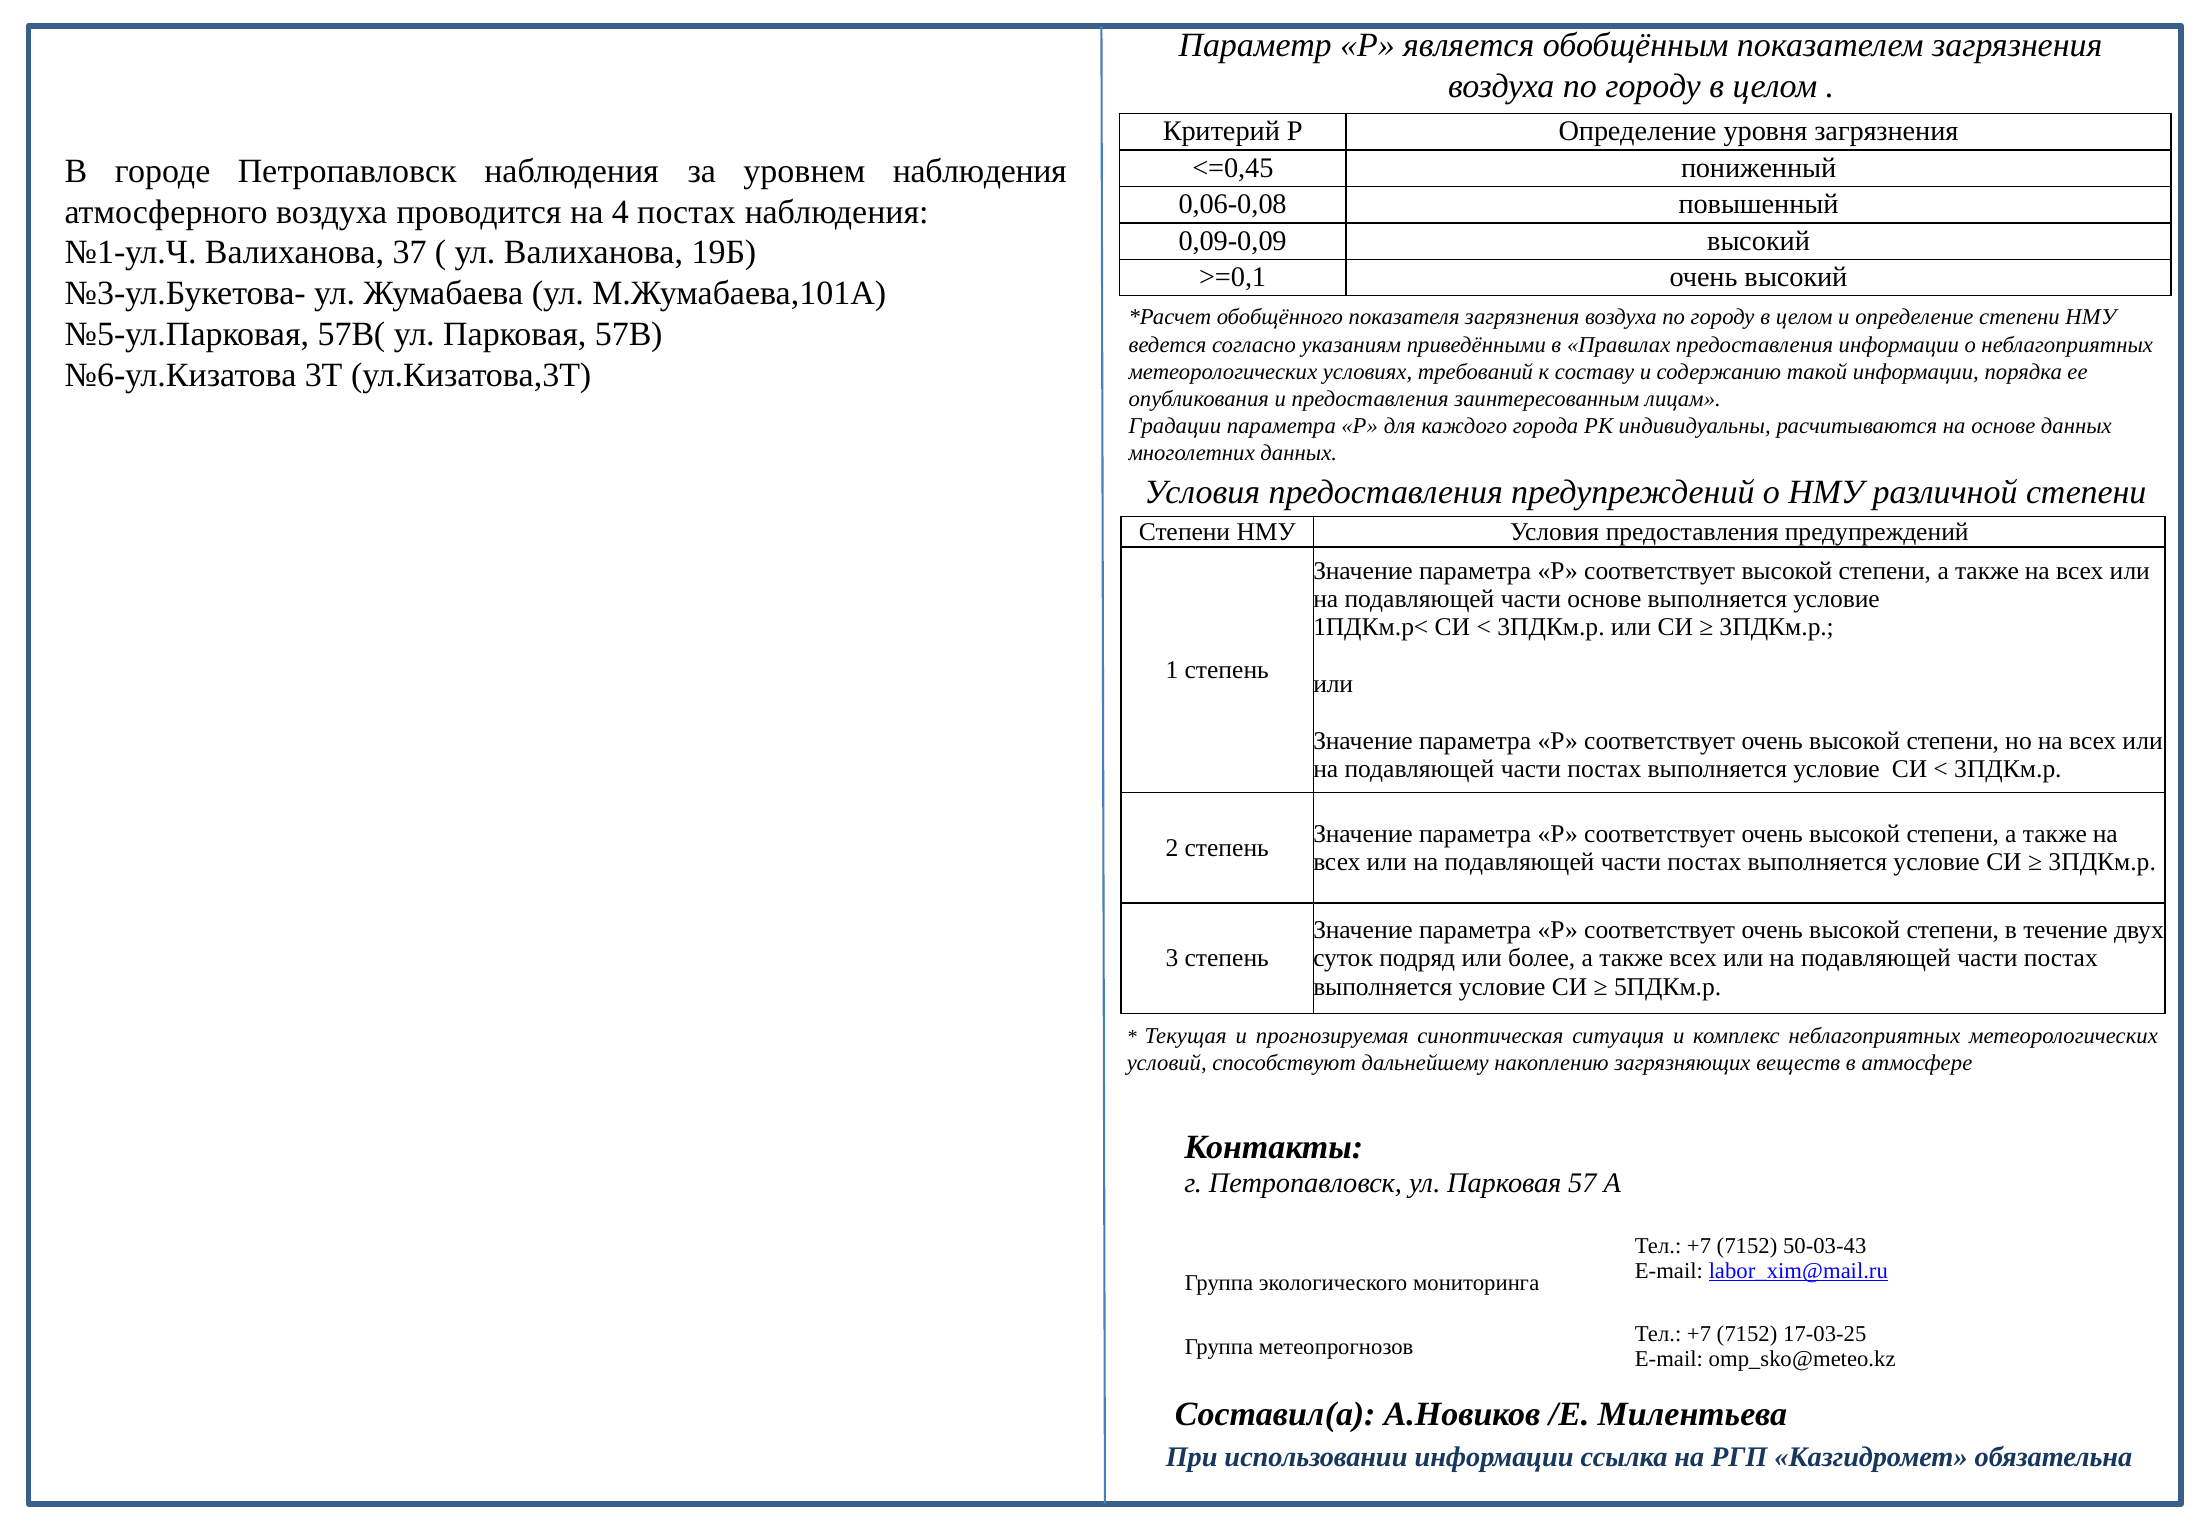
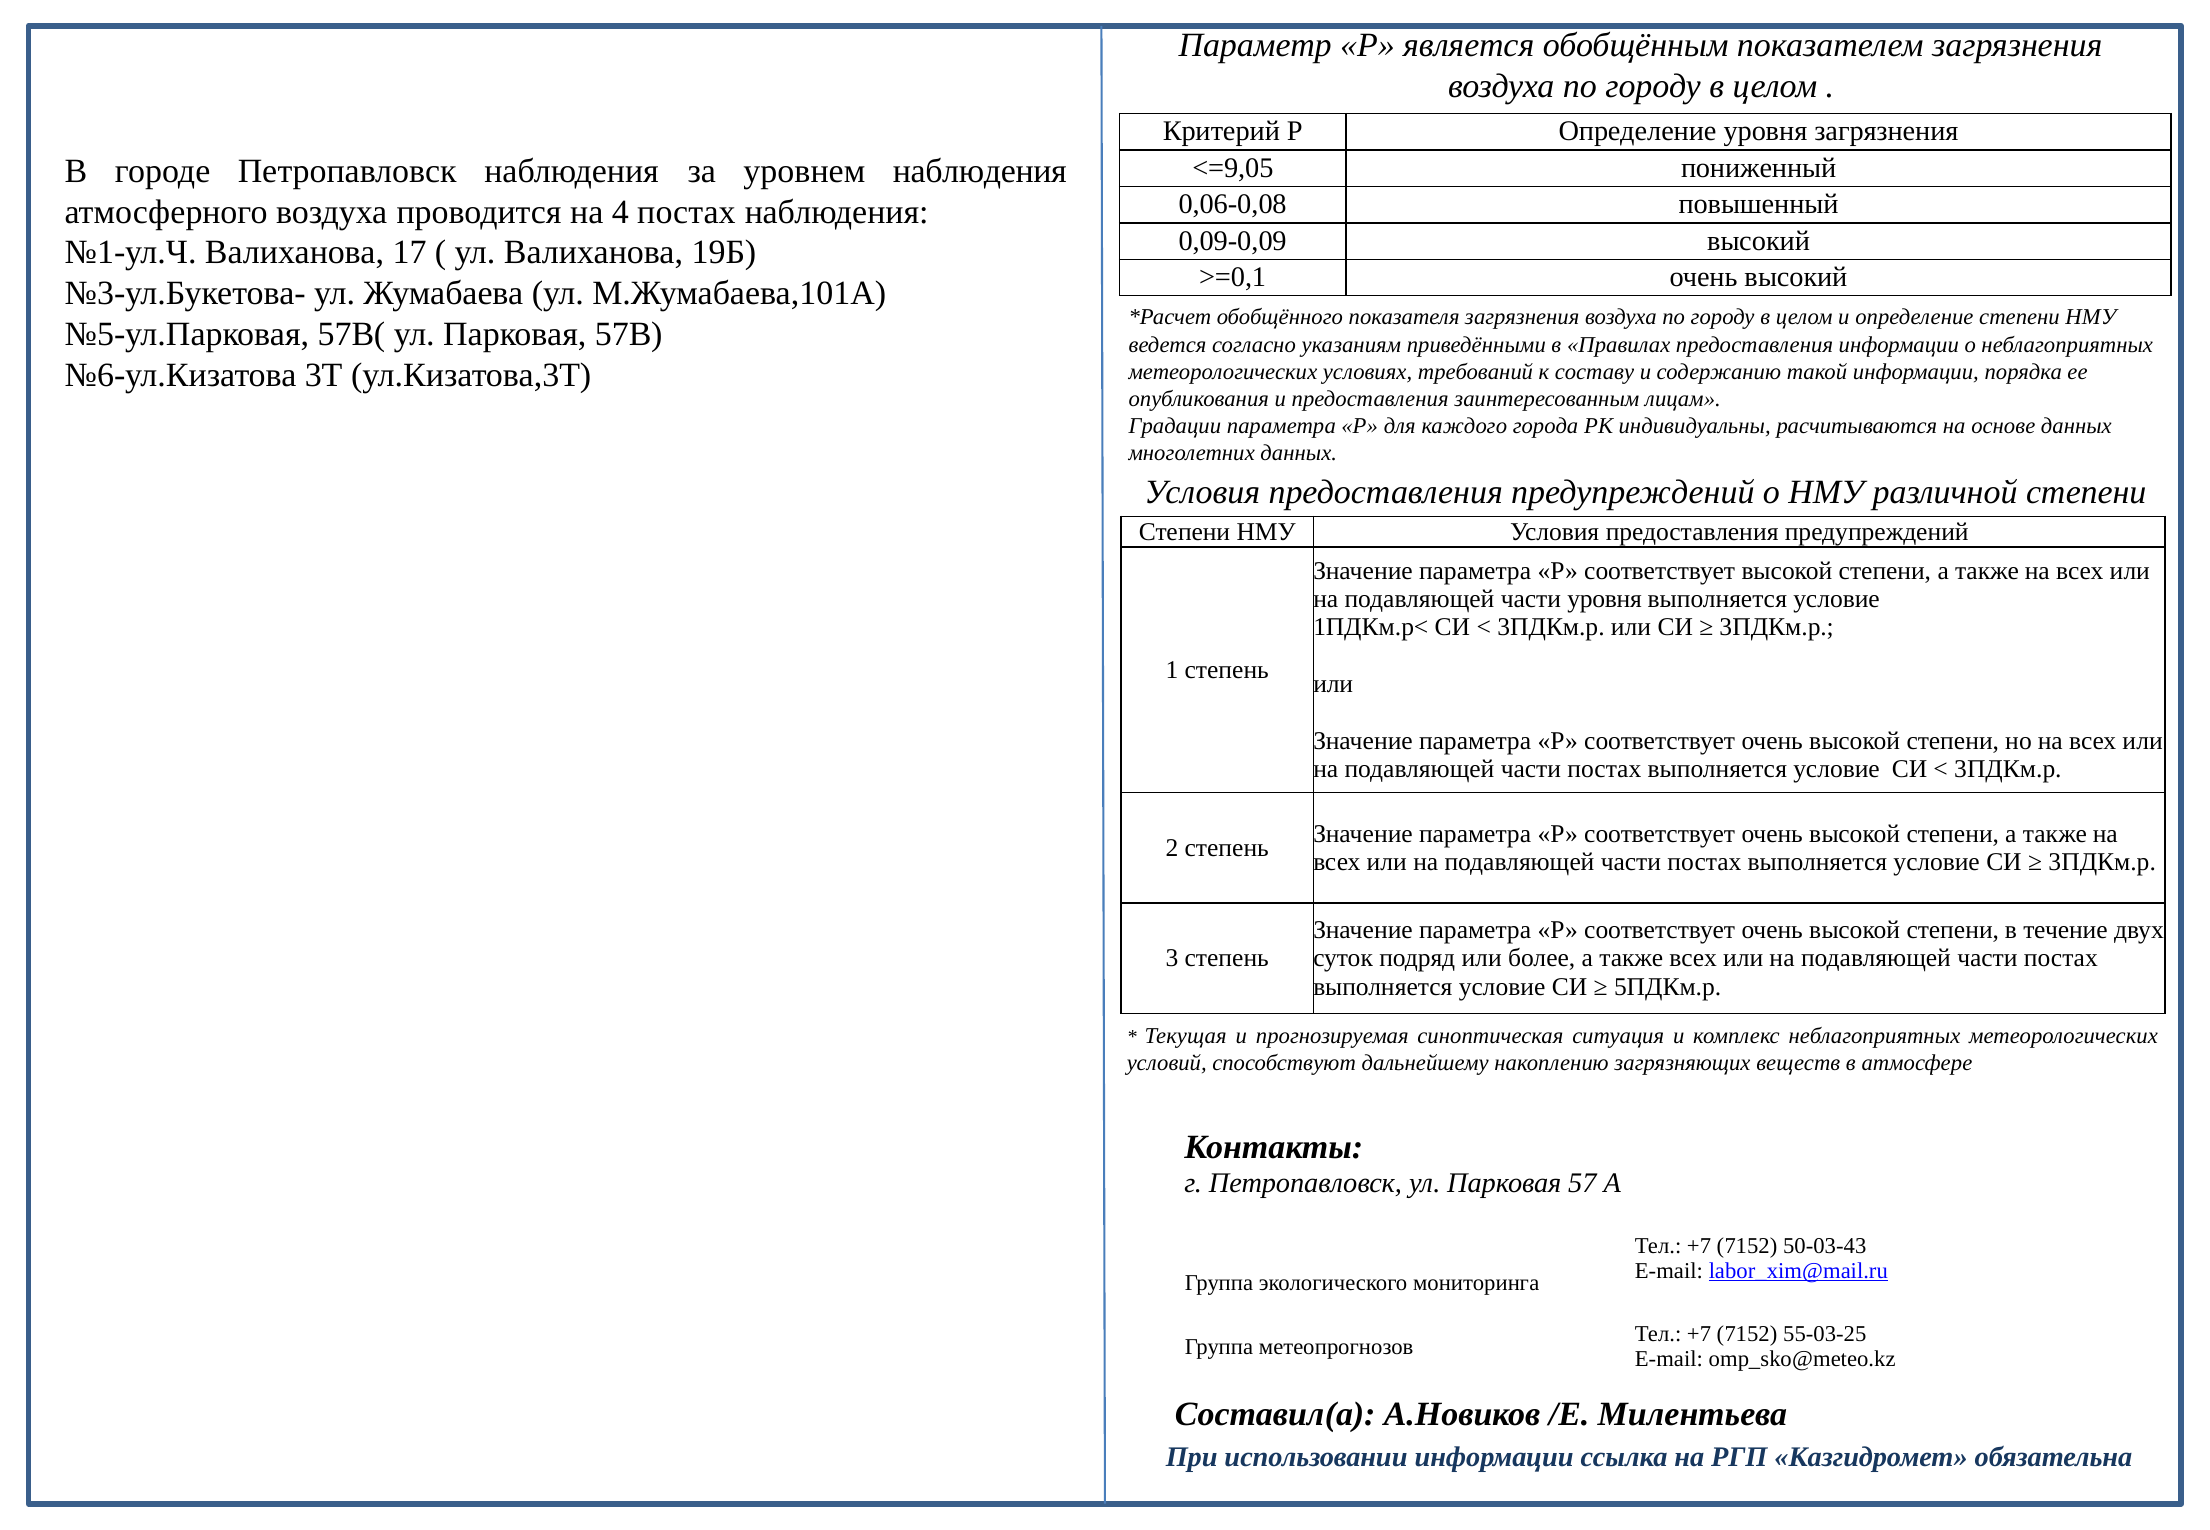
<=0,45: <=0,45 -> <=9,05 (1233, 168)
37: 37 -> 17 (410, 253)
части основе: основе -> уровня (1605, 599)
17-03-25: 17-03-25 -> 55-03-25 (1825, 1334)
